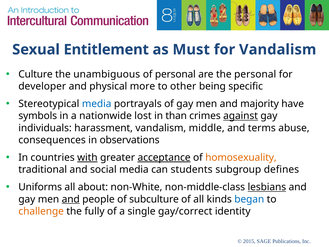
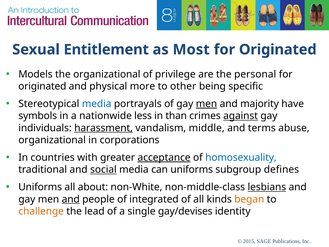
Must: Must -> Most (191, 50)
Vandalism: Vandalism -> Originated (278, 50)
Culture: Culture -> Models (35, 74)
the unambiguous: unambiguous -> organizational (107, 74)
of personal: personal -> privilege (175, 74)
developer: developer -> originated (42, 86)
men underline: none -> present (206, 104)
lost: lost -> less (143, 116)
harassment underline: none -> present (104, 128)
consequences: consequences -> organizational (52, 140)
observations: observations -> corporations (130, 140)
with underline: present -> none (87, 157)
homosexuality colour: orange -> blue (241, 157)
social underline: none -> present (103, 169)
can students: students -> uniforms (192, 169)
subculture: subculture -> integrated (154, 199)
began colour: blue -> orange (249, 199)
fully: fully -> lead (95, 211)
gay/correct: gay/correct -> gay/devises (185, 211)
